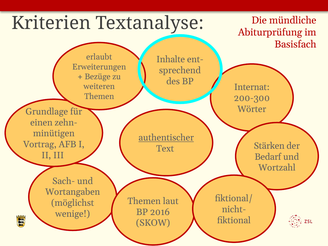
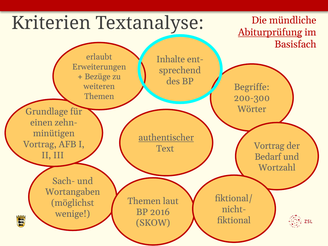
Abiturprüfung underline: none -> present (270, 32)
Internat: Internat -> Begriffe (252, 87)
Stärken: Stärken -> Vortrag (269, 146)
